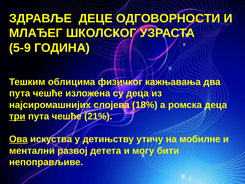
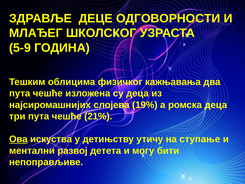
18%: 18% -> 19% (145, 105)
три underline: present -> none (17, 116)
мобилне: мобилне -> ступање (200, 139)
